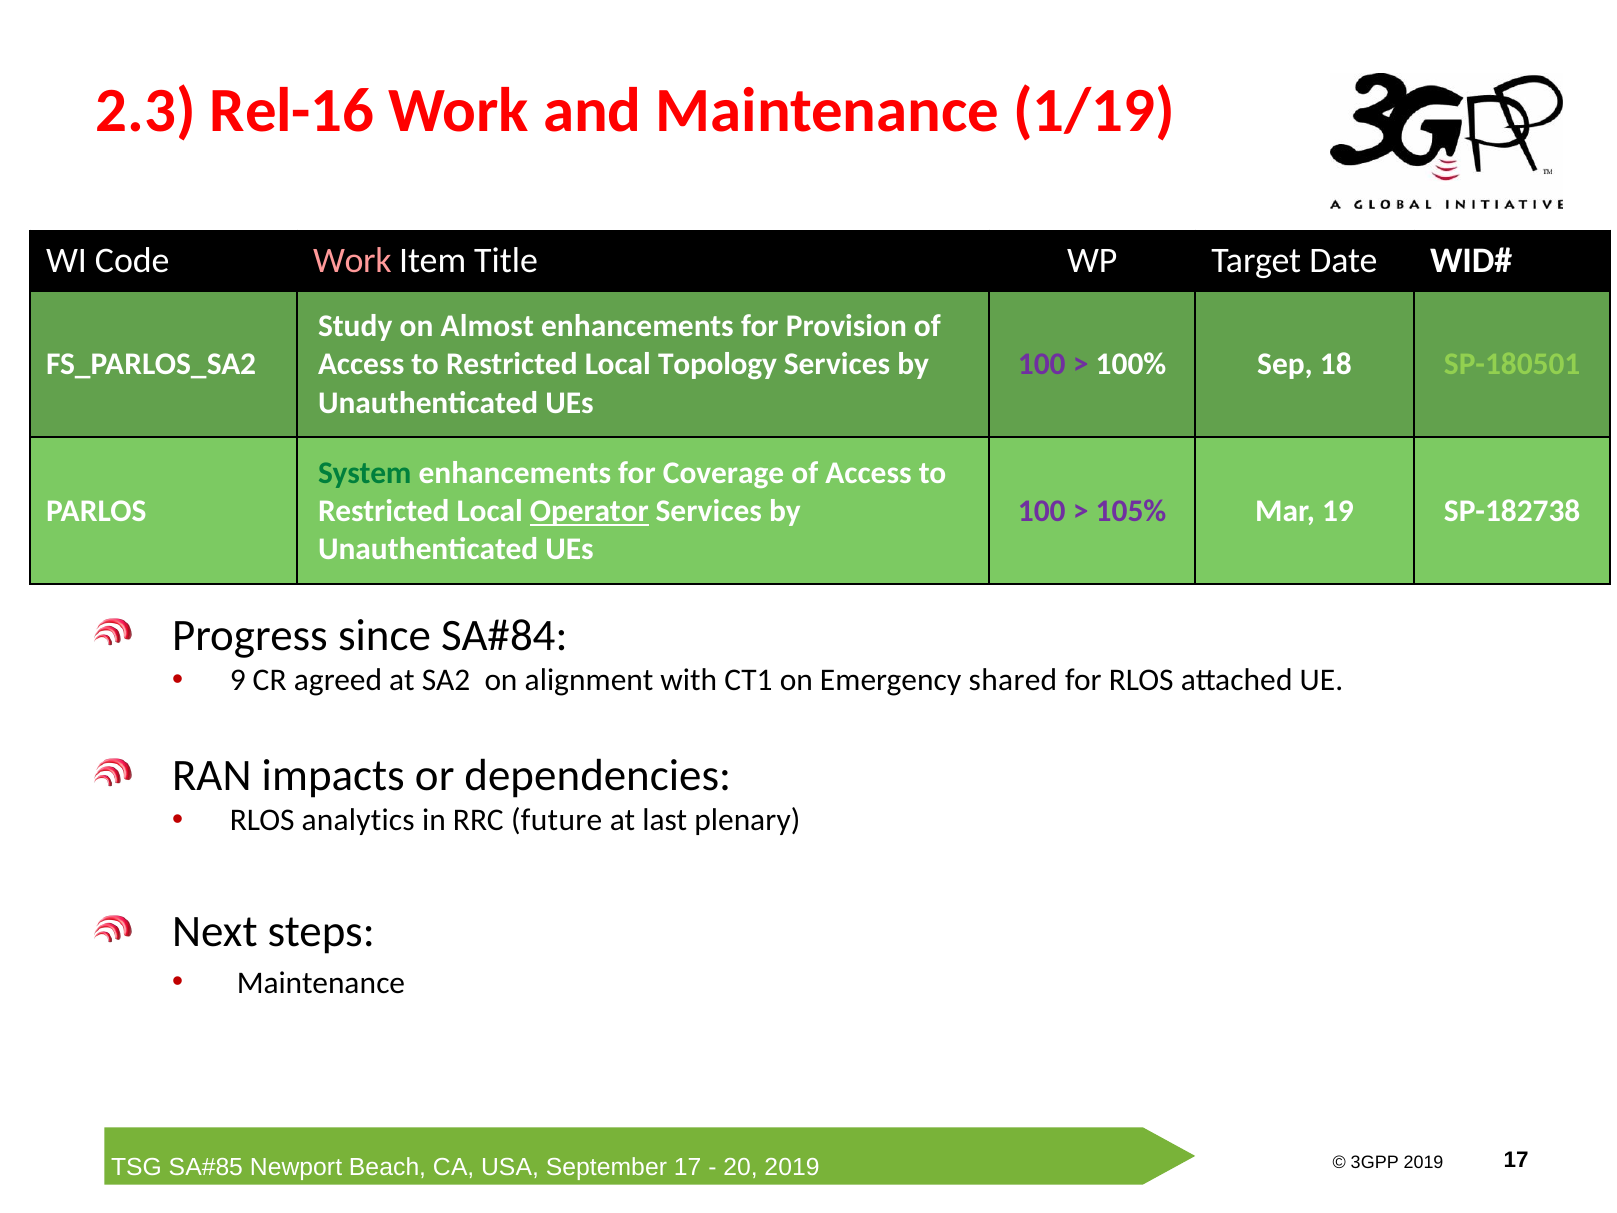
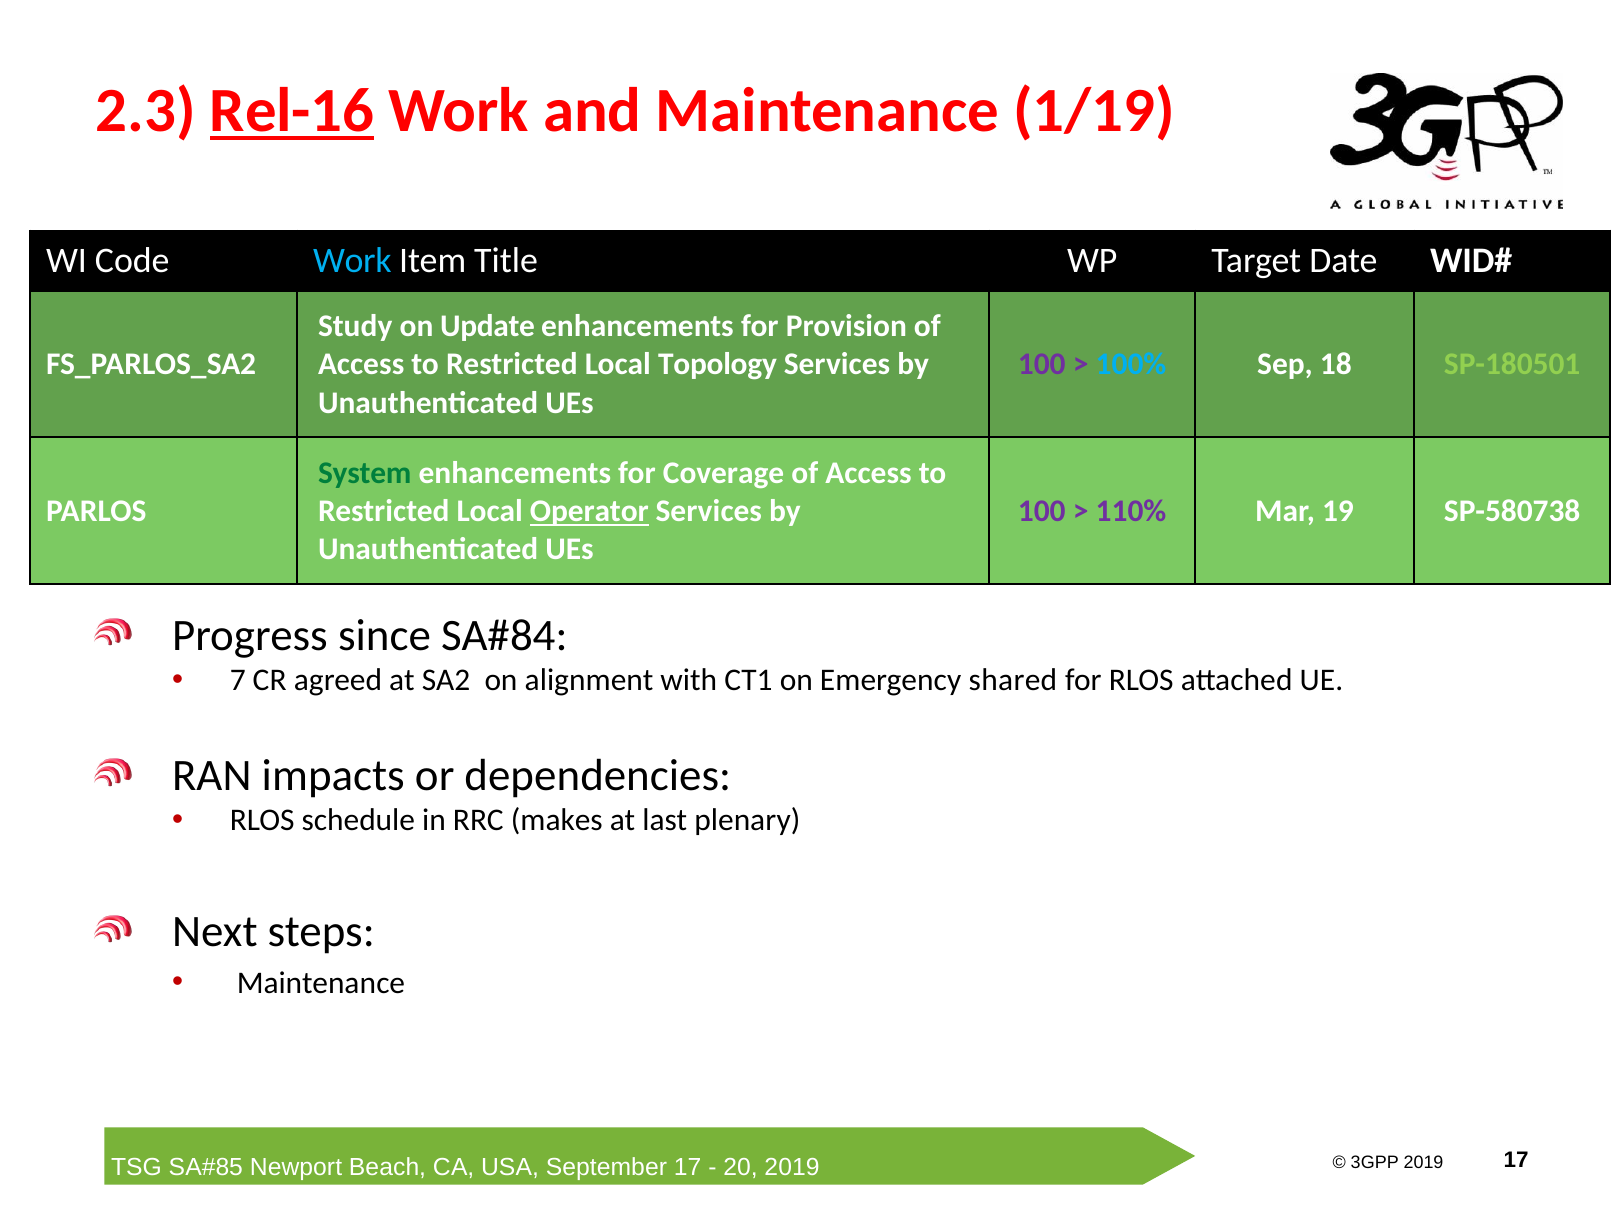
Rel-16 underline: none -> present (292, 111)
Work colour: pink -> light blue (352, 261)
Almost: Almost -> Update (488, 326)
100% colour: white -> light blue (1131, 364)
105%: 105% -> 110% (1131, 511)
SP-182738: SP-182738 -> SP-580738 (1512, 511)
9: 9 -> 7 (238, 680)
analytics: analytics -> schedule (358, 820)
future: future -> makes (557, 820)
